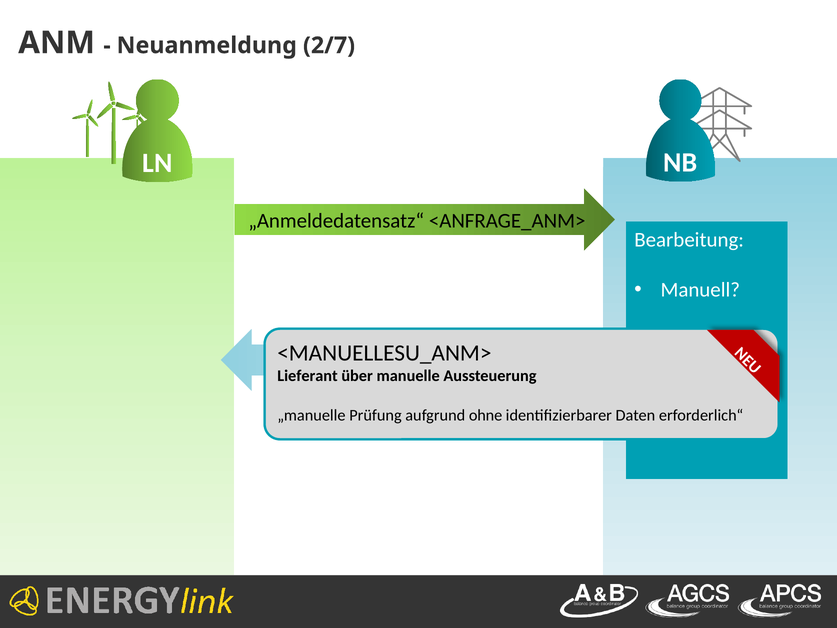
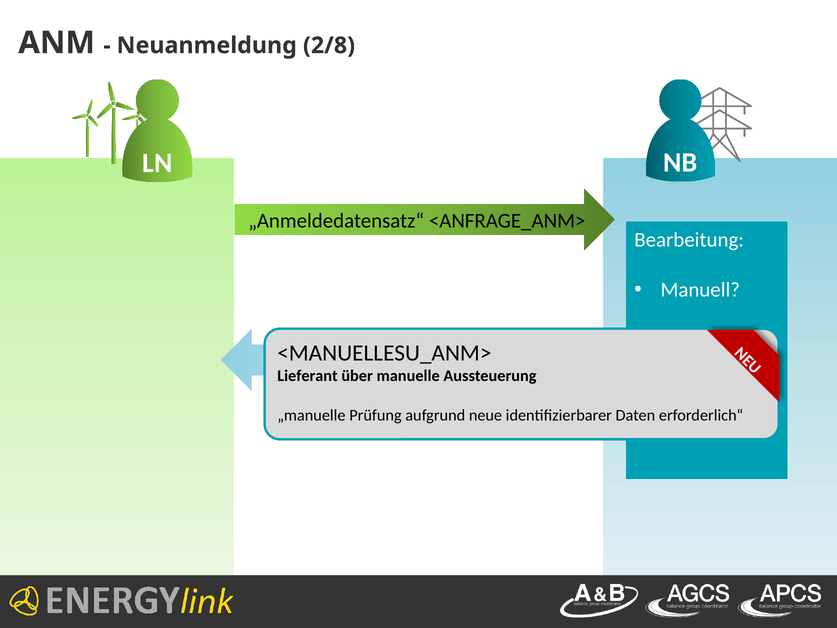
2/7: 2/7 -> 2/8 (329, 45)
ohne: ohne -> neue (486, 415)
